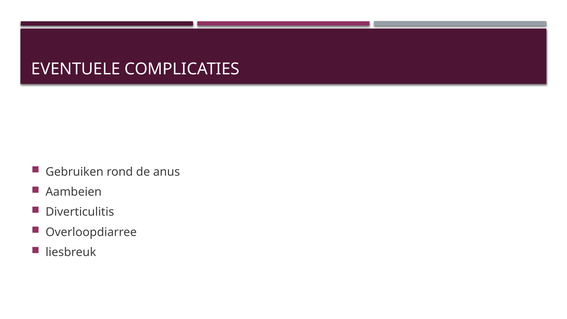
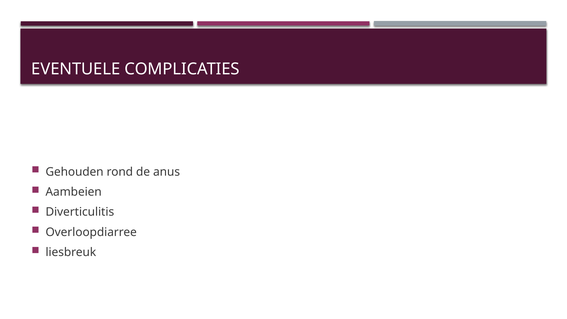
Gebruiken: Gebruiken -> Gehouden (75, 172)
